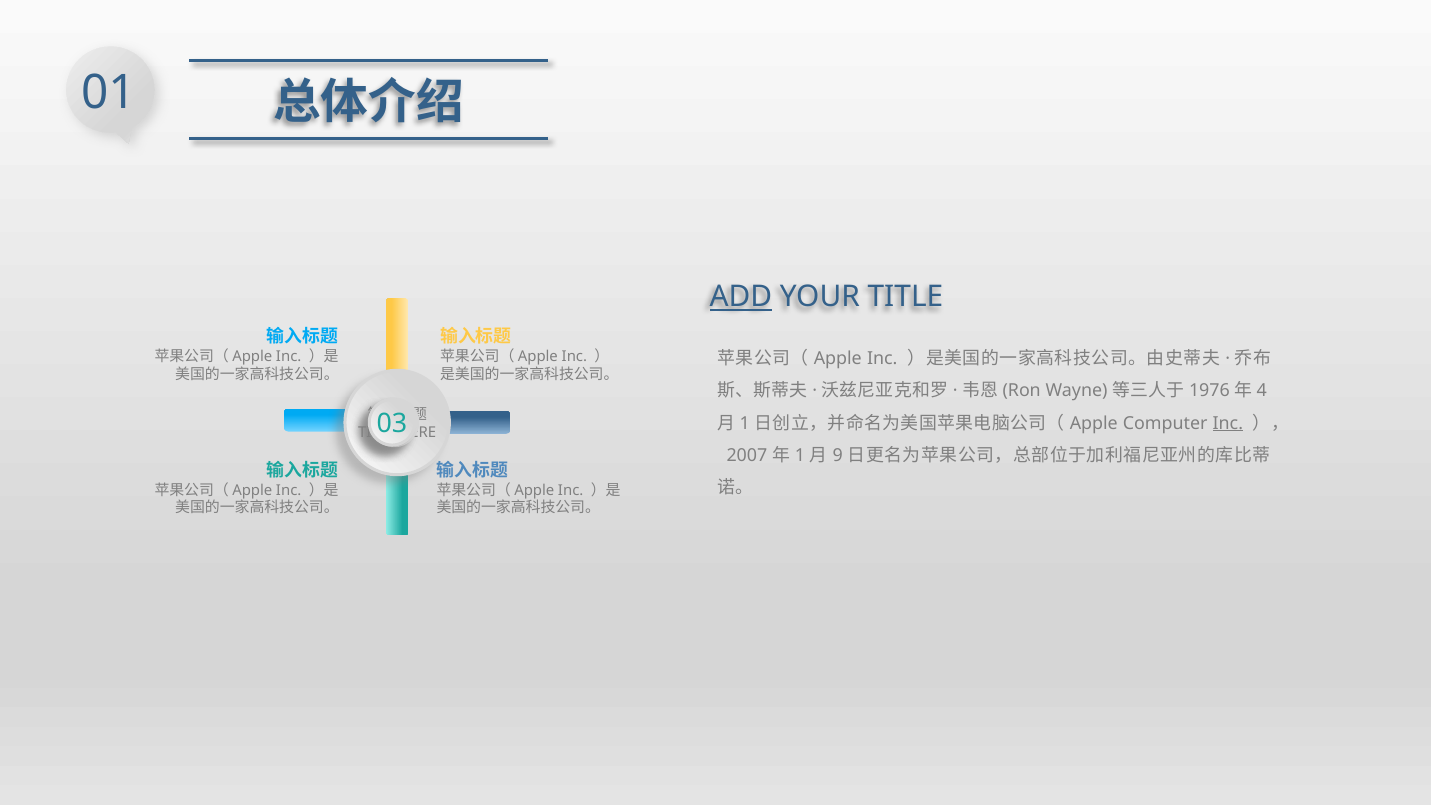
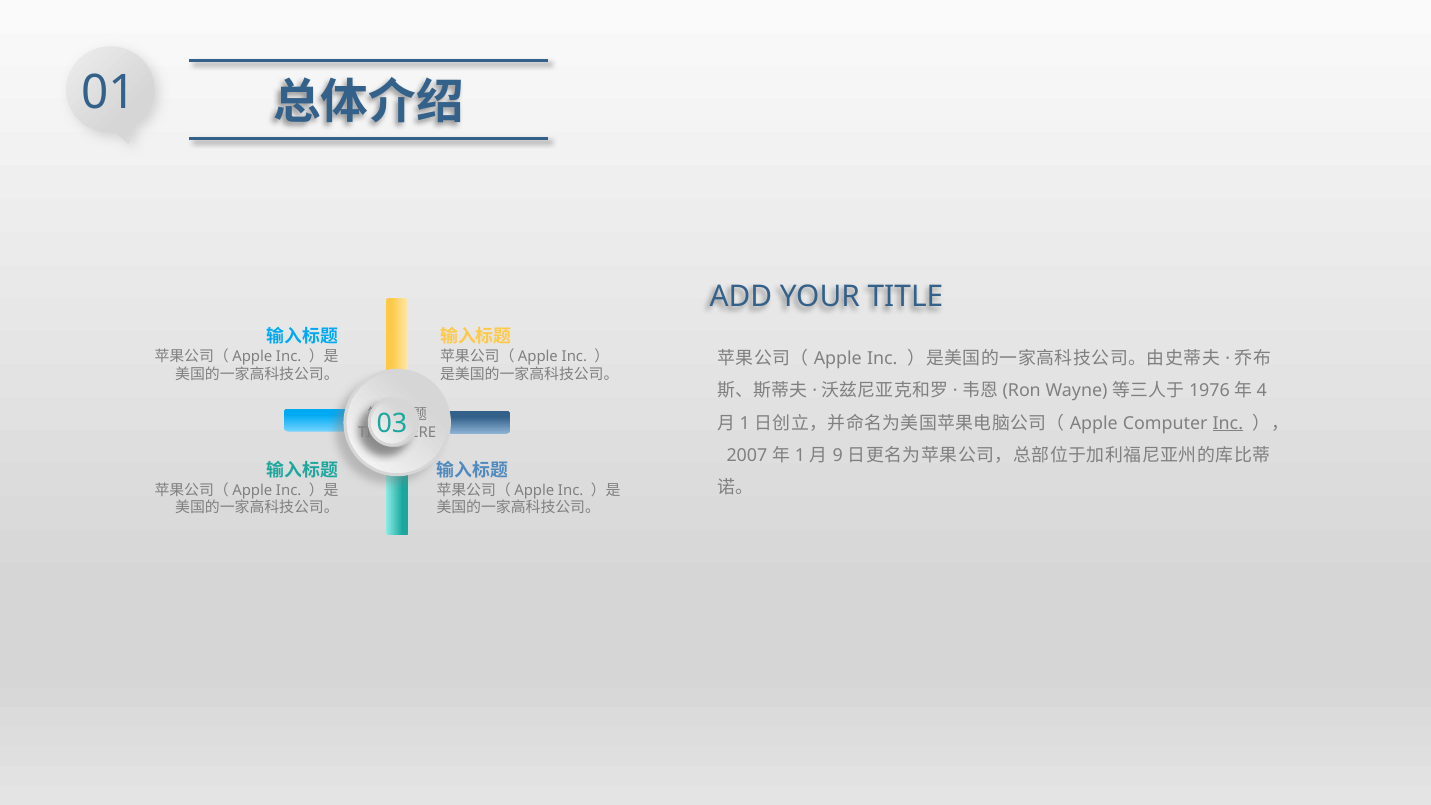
ADD underline: present -> none (741, 297)
